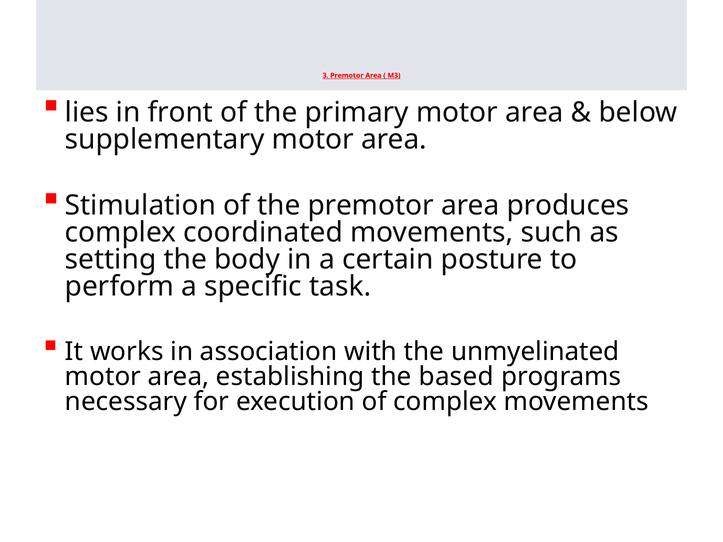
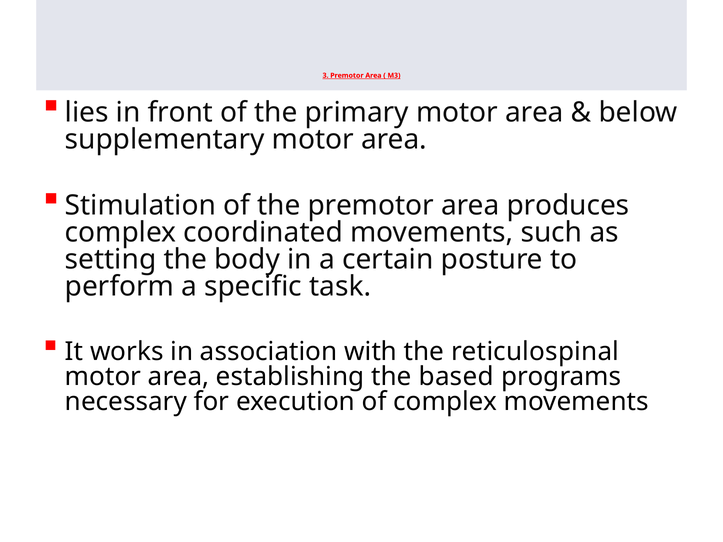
unmyelinated: unmyelinated -> reticulospinal (535, 352)
